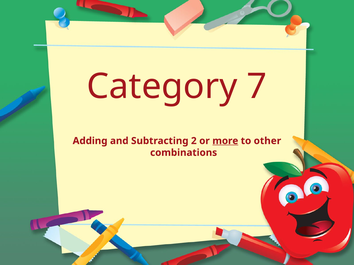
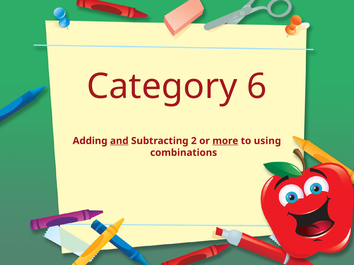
7: 7 -> 6 (257, 87)
and underline: none -> present (119, 141)
other: other -> using (267, 141)
